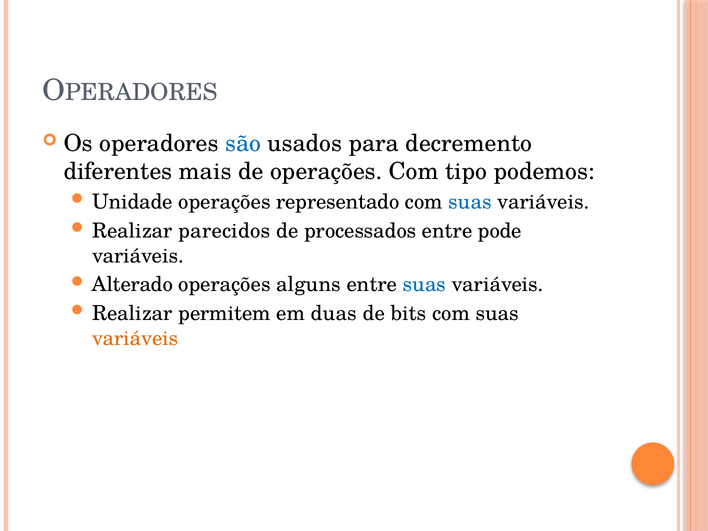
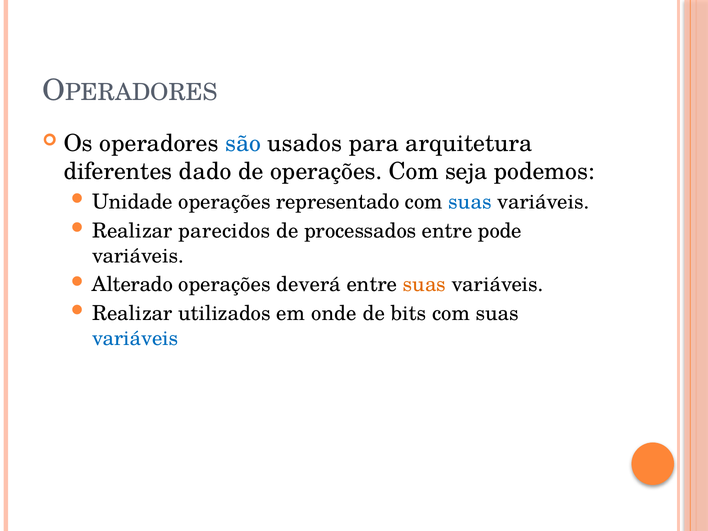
decremento: decremento -> arquitetura (469, 143)
mais: mais -> dado (205, 172)
tipo: tipo -> seja (466, 172)
alguns: alguns -> deverá (309, 285)
suas colour: blue -> orange (424, 285)
permitem: permitem -> utilizados (224, 314)
duas: duas -> onde (334, 314)
variáveis colour: orange -> blue (135, 338)
